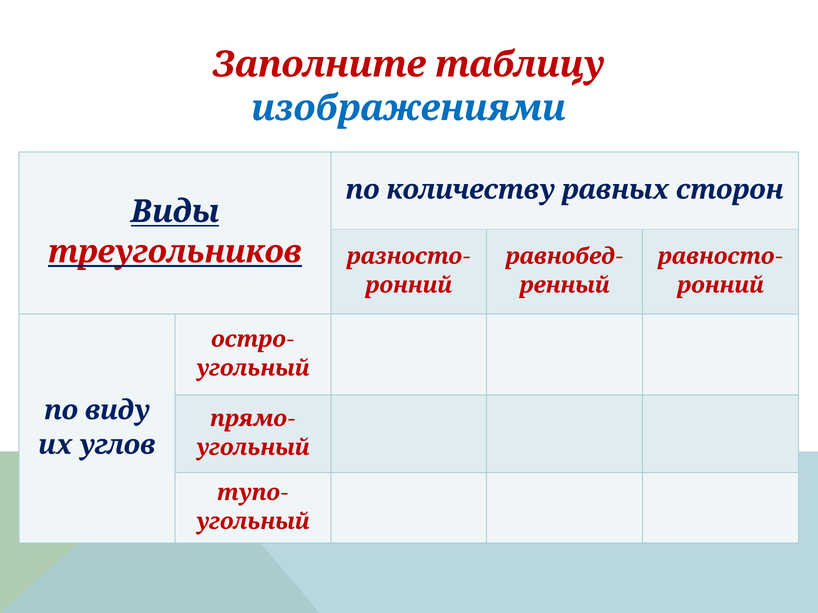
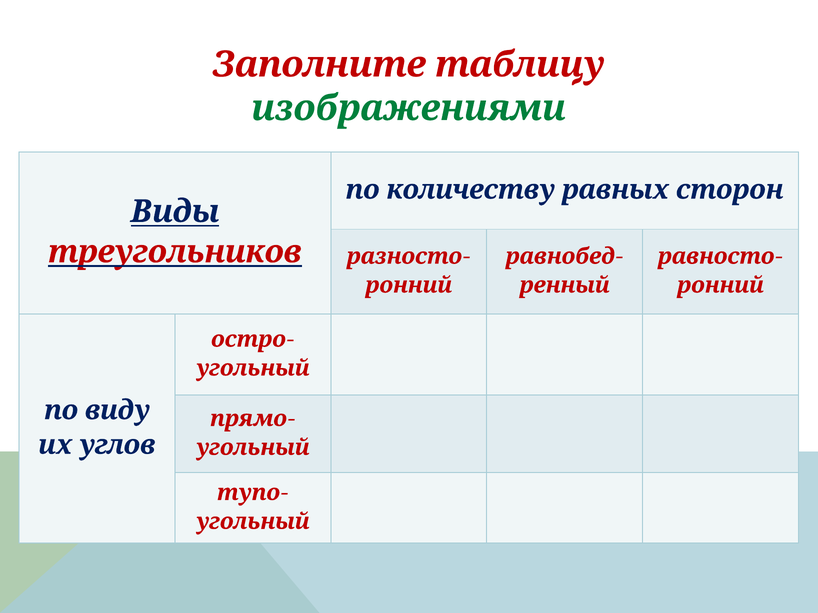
изображениями colour: blue -> green (408, 108)
